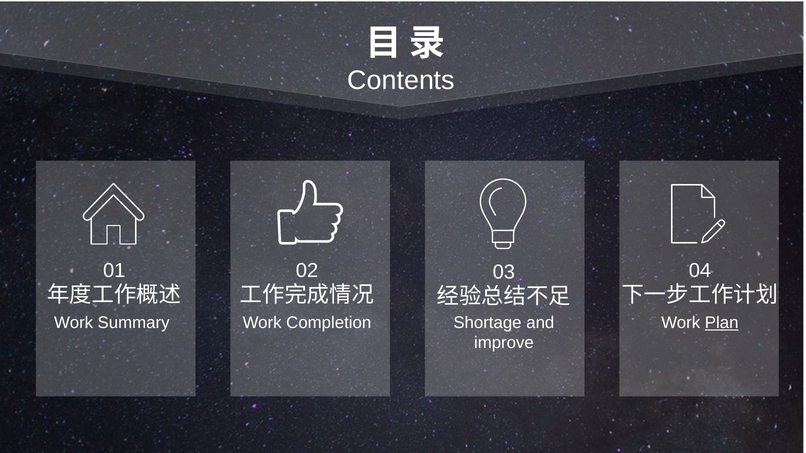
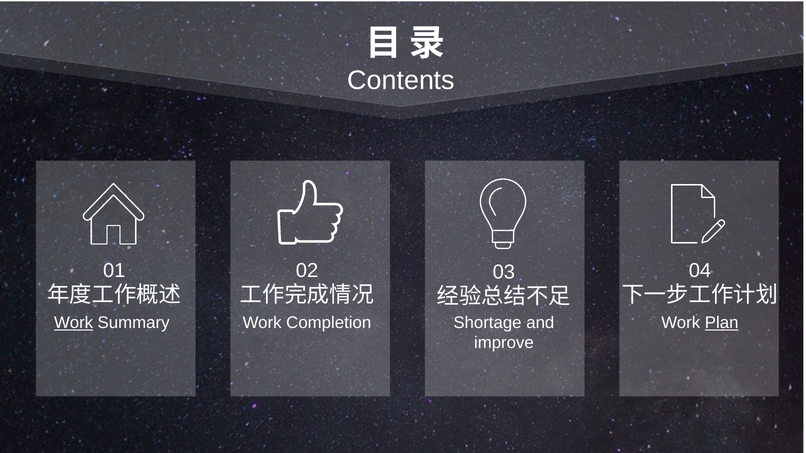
Work underline: none -> present (74, 323)
